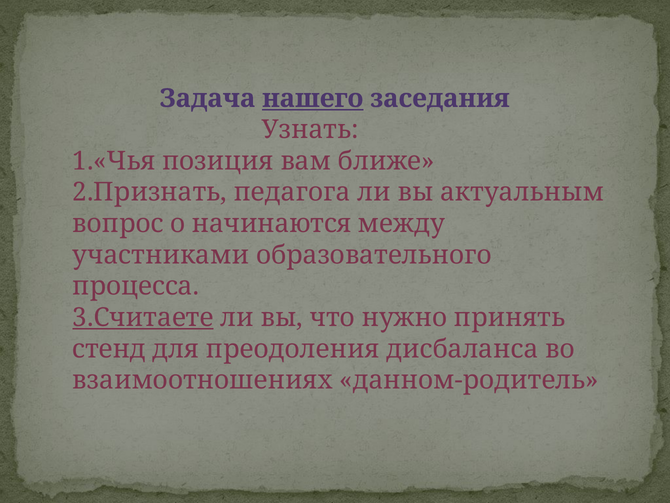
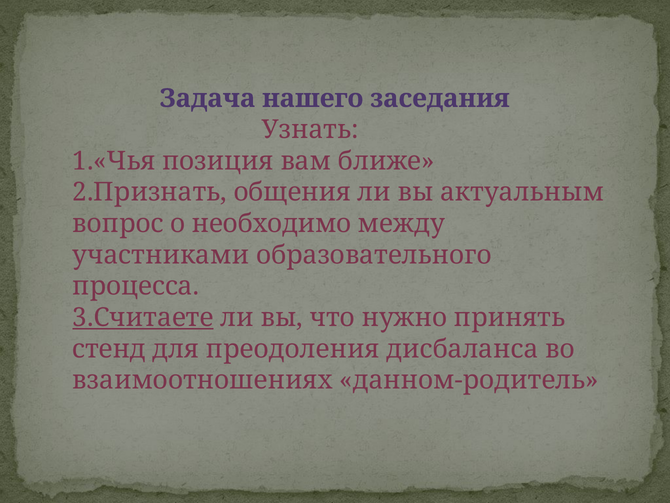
нашего underline: present -> none (313, 98)
педагога: педагога -> общения (292, 192)
начинаются: начинаются -> необходимо (272, 223)
